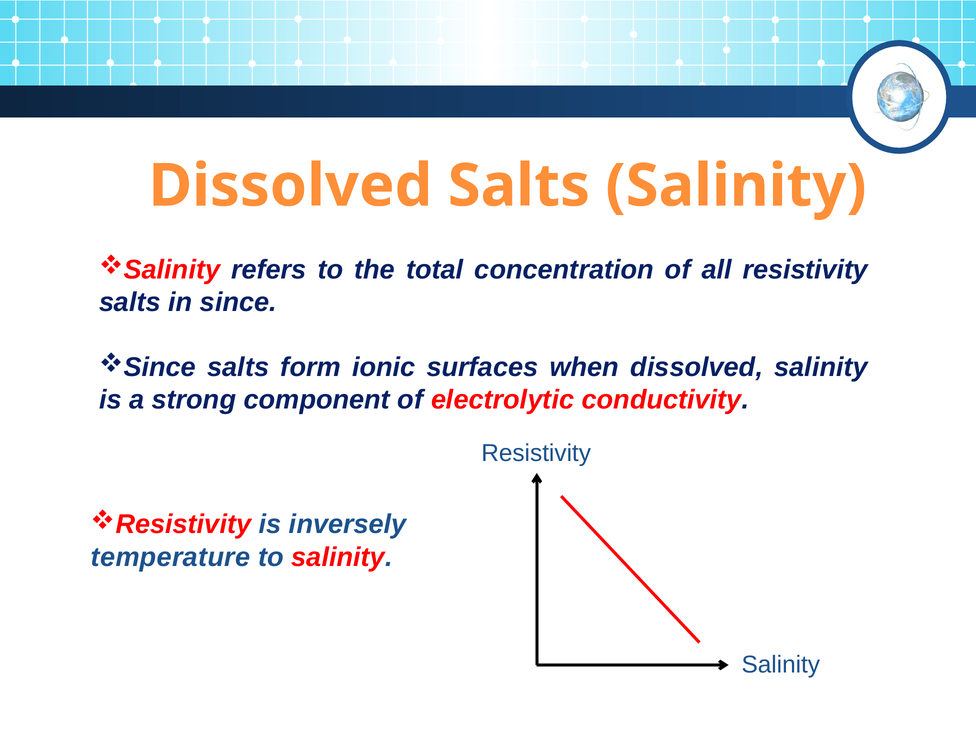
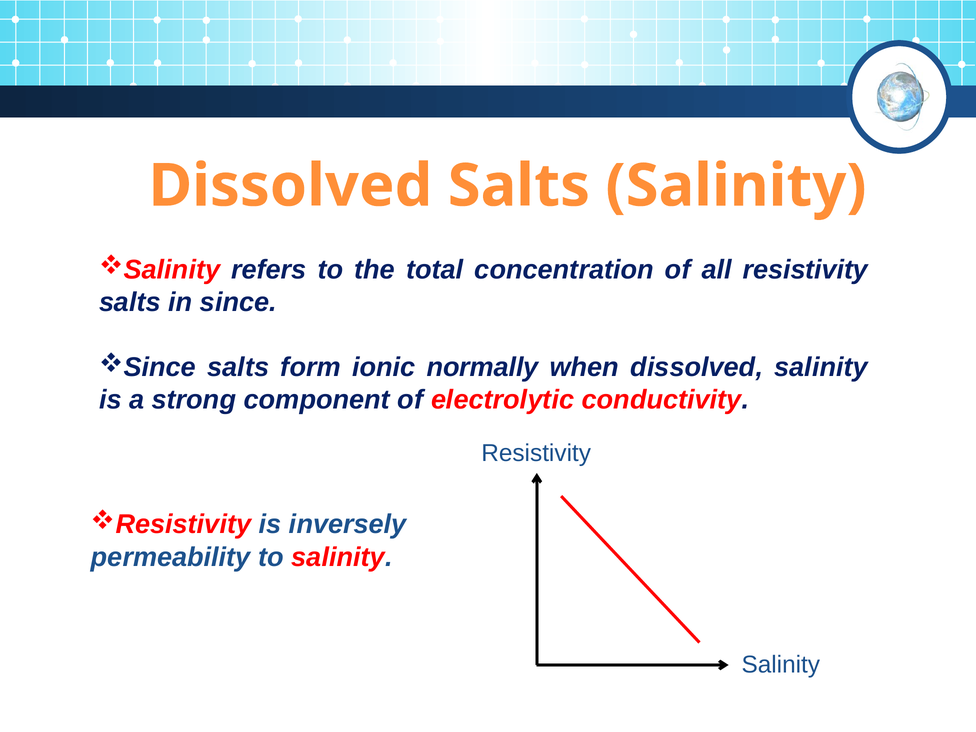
surfaces: surfaces -> normally (483, 367)
temperature: temperature -> permeability (171, 557)
